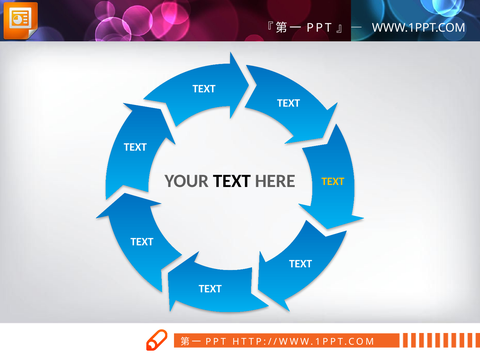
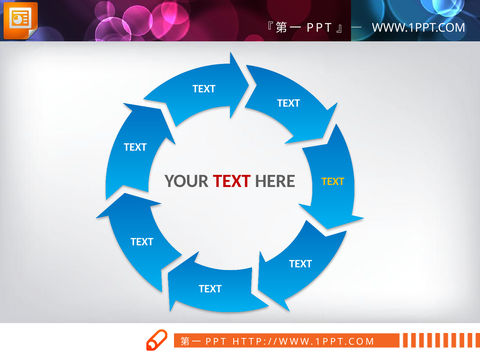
TEXT colour: black -> red (232, 181)
